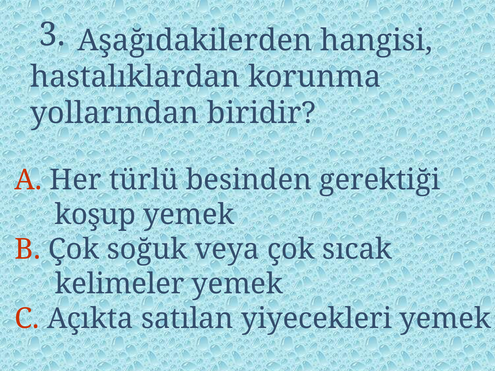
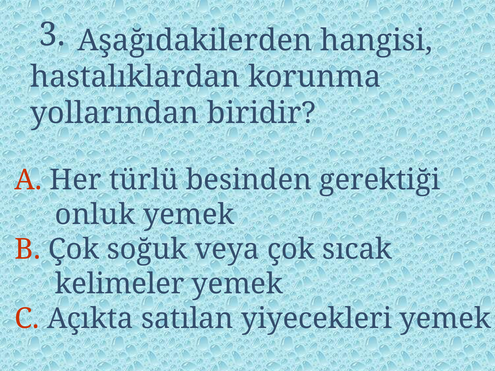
koşup: koşup -> onluk (95, 215)
